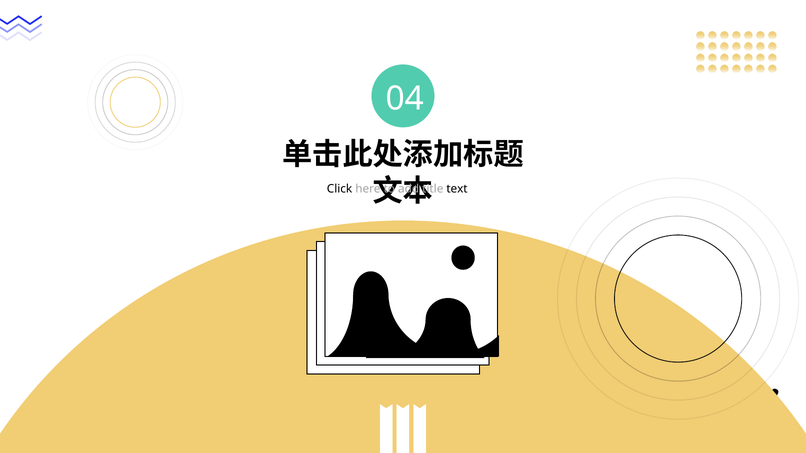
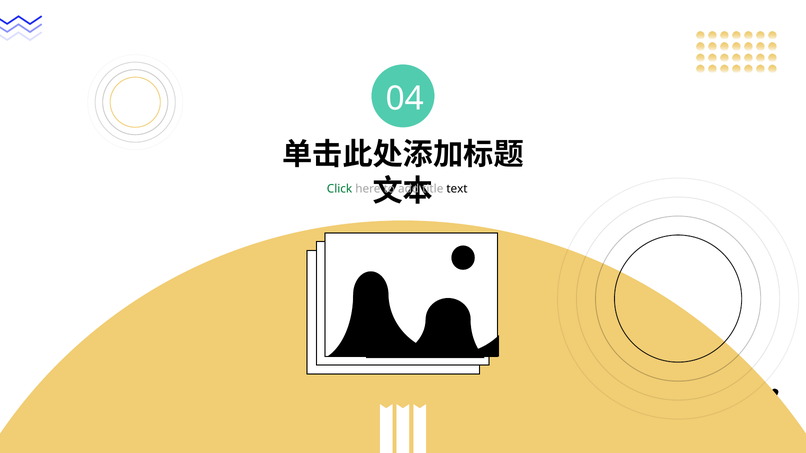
Click colour: black -> green (340, 189)
